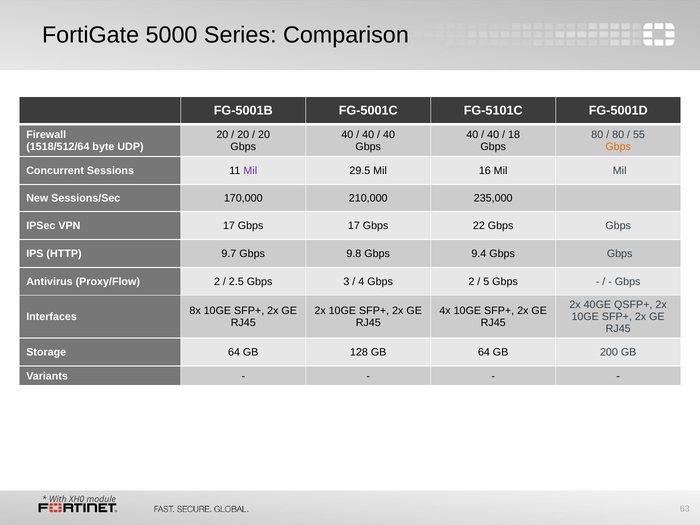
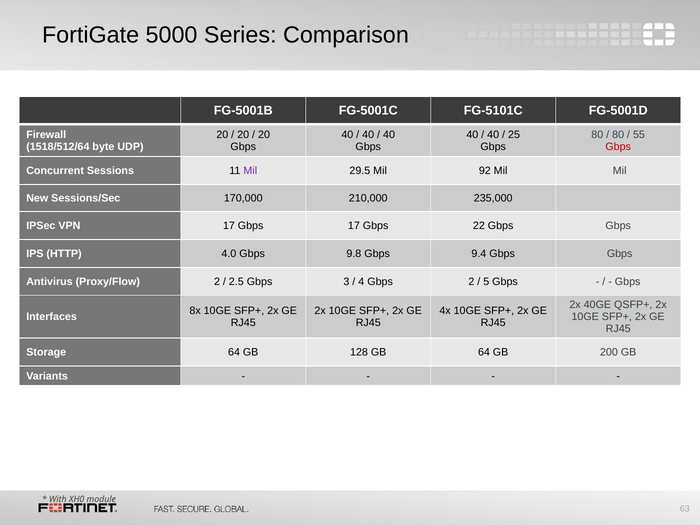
18: 18 -> 25 (514, 135)
Gbps colour: orange -> red (618, 147)
16: 16 -> 92 (485, 171)
9.7: 9.7 -> 4.0 (229, 254)
